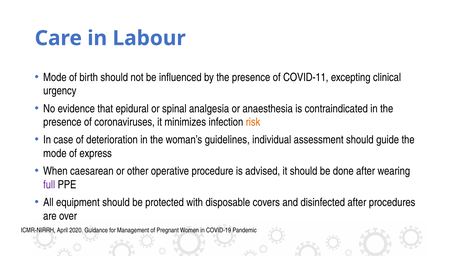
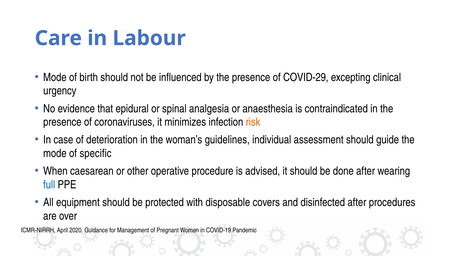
COVID-11: COVID-11 -> COVID-29 (306, 77)
express: express -> specific (96, 153)
full colour: purple -> blue (49, 185)
